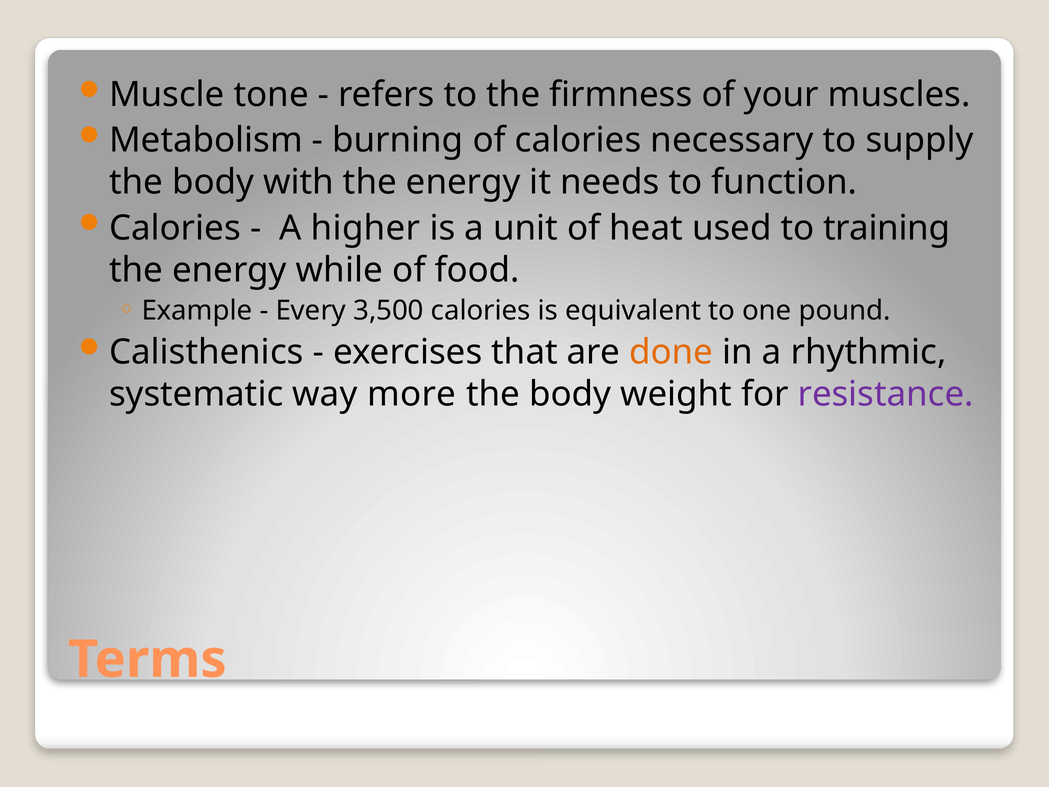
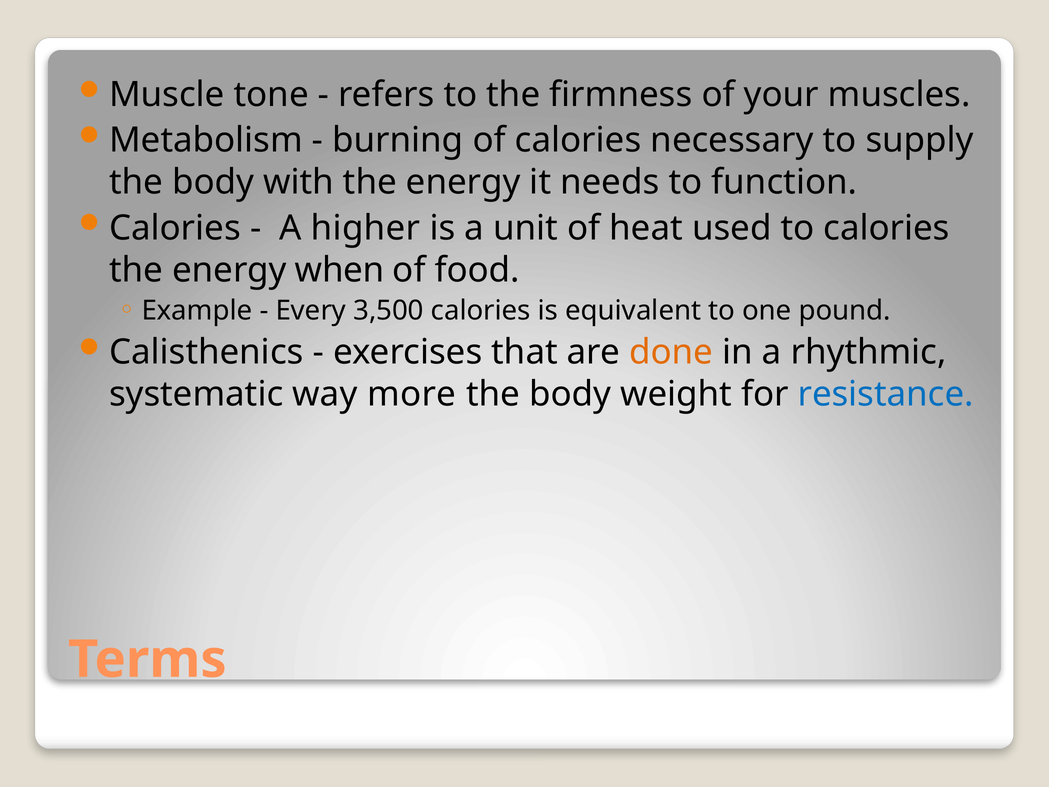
to training: training -> calories (886, 228)
while: while -> when (340, 270)
resistance colour: purple -> blue (886, 394)
